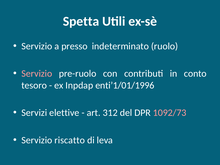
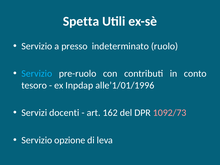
Servizio colour: pink -> light blue (37, 74)
enti’1/01/1996: enti’1/01/1996 -> alle’1/01/1996 (125, 85)
elettive: elettive -> docenti (64, 113)
312: 312 -> 162 (110, 113)
riscatto: riscatto -> opzione (70, 140)
